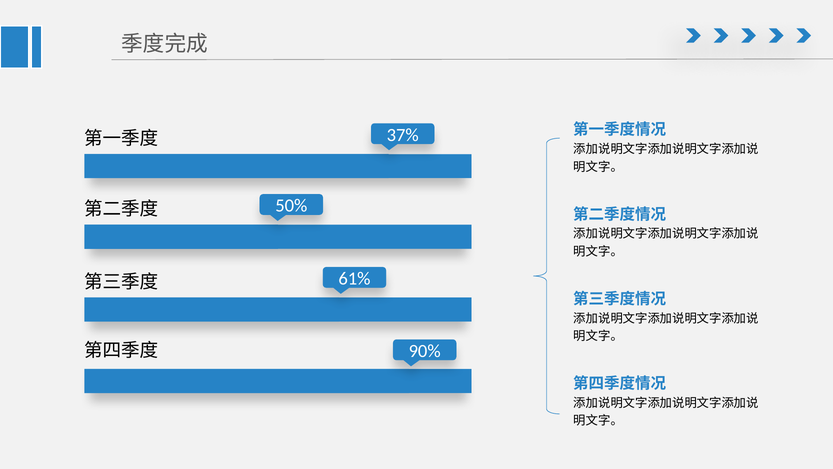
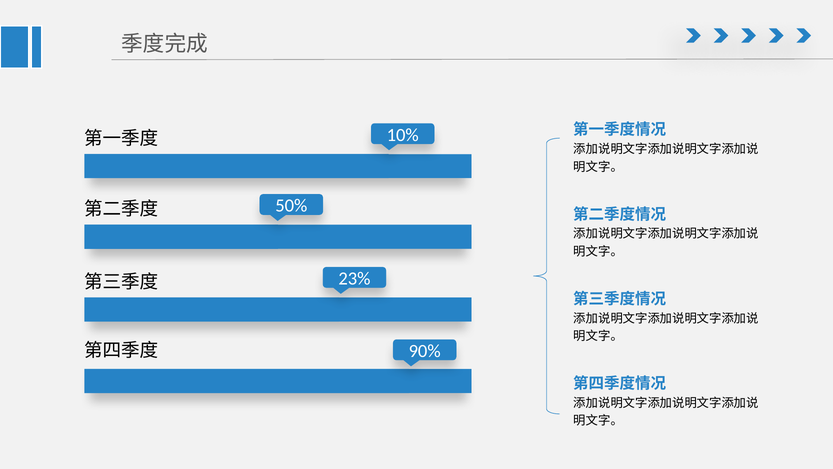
37%: 37% -> 10% (403, 135)
61%: 61% -> 23% (354, 278)
